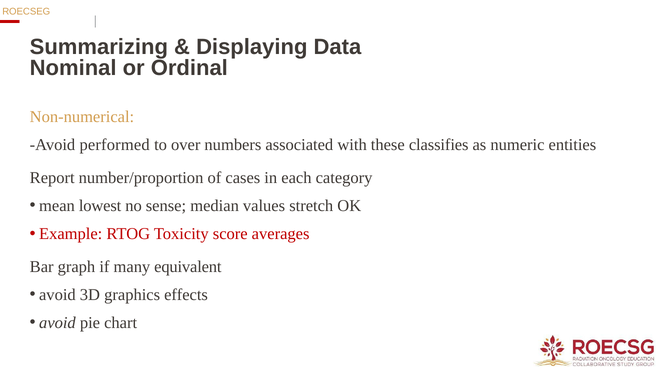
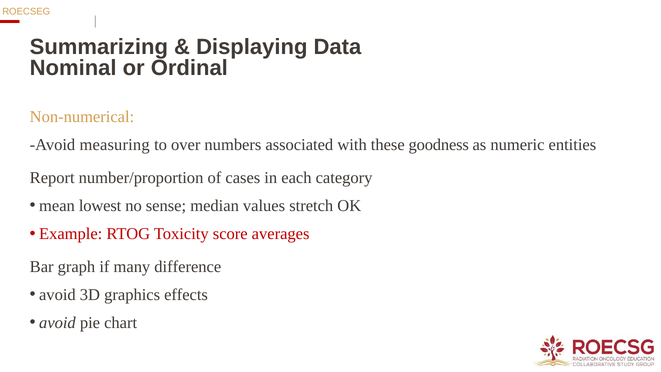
performed: performed -> measuring (115, 145)
classifies: classifies -> goodness (439, 145)
equivalent: equivalent -> difference (188, 267)
